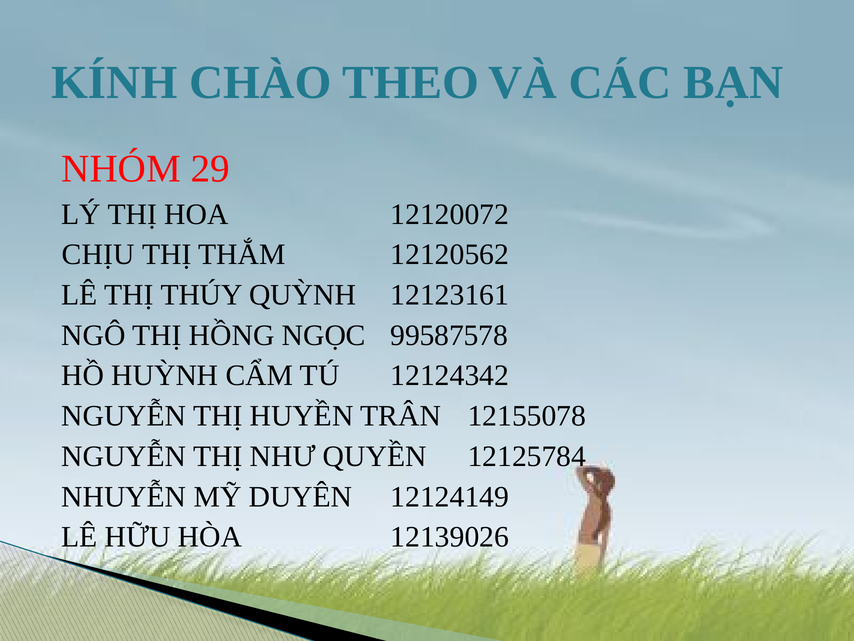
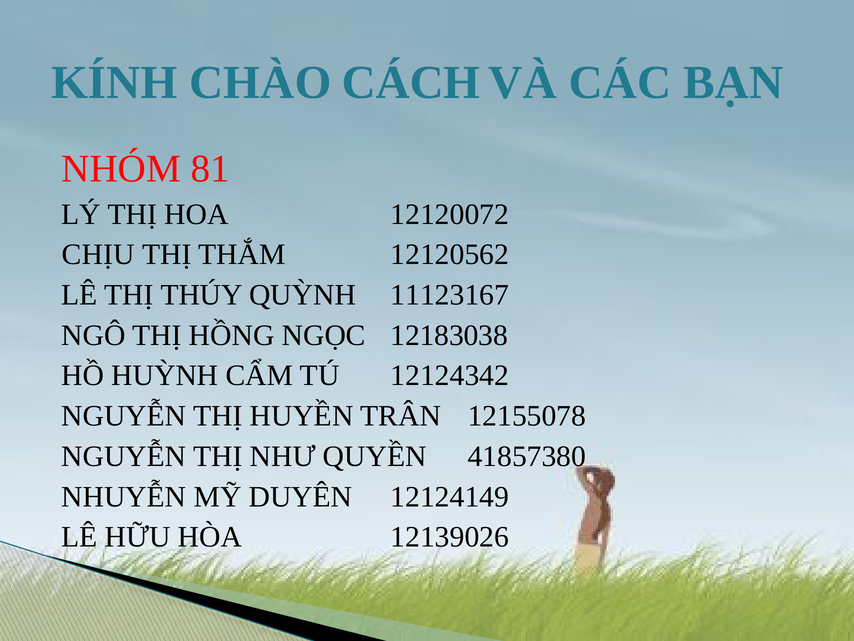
THEO: THEO -> CÁCH (411, 82)
29: 29 -> 81 (210, 169)
12123161: 12123161 -> 11123167 (450, 295)
99587578: 99587578 -> 12183038 (449, 335)
12125784: 12125784 -> 41857380 (527, 456)
